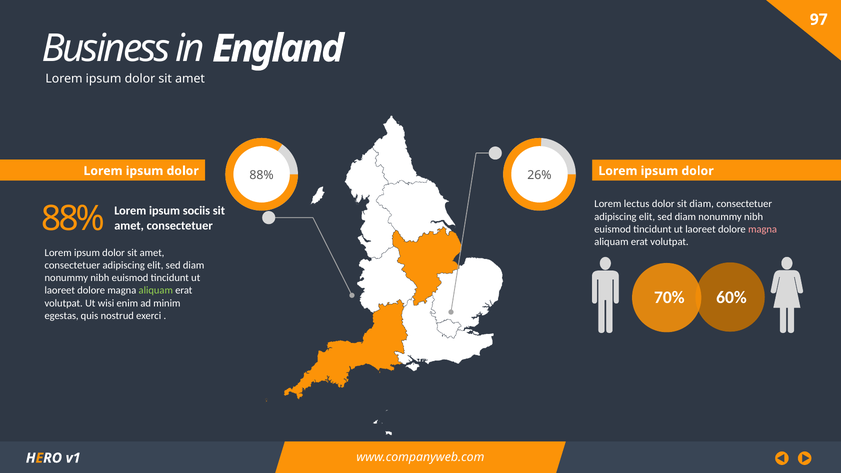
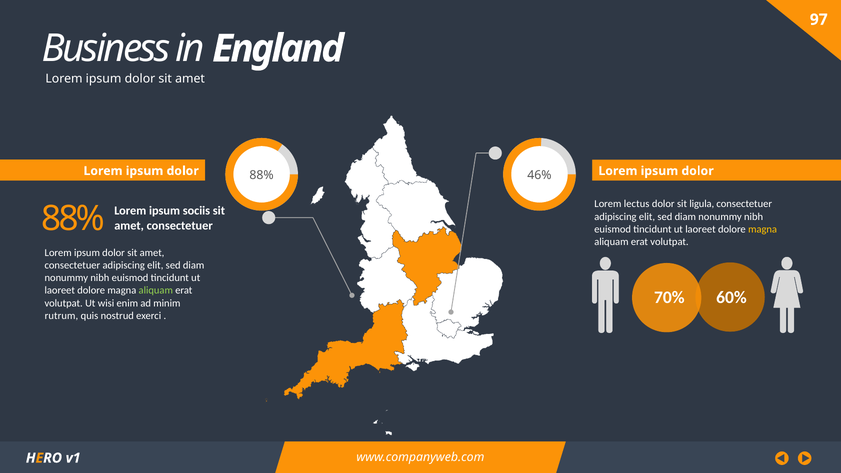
26%: 26% -> 46% (539, 175)
sit diam: diam -> ligula (702, 204)
magna colour: pink -> yellow (763, 229)
egestas: egestas -> rutrum (61, 316)
